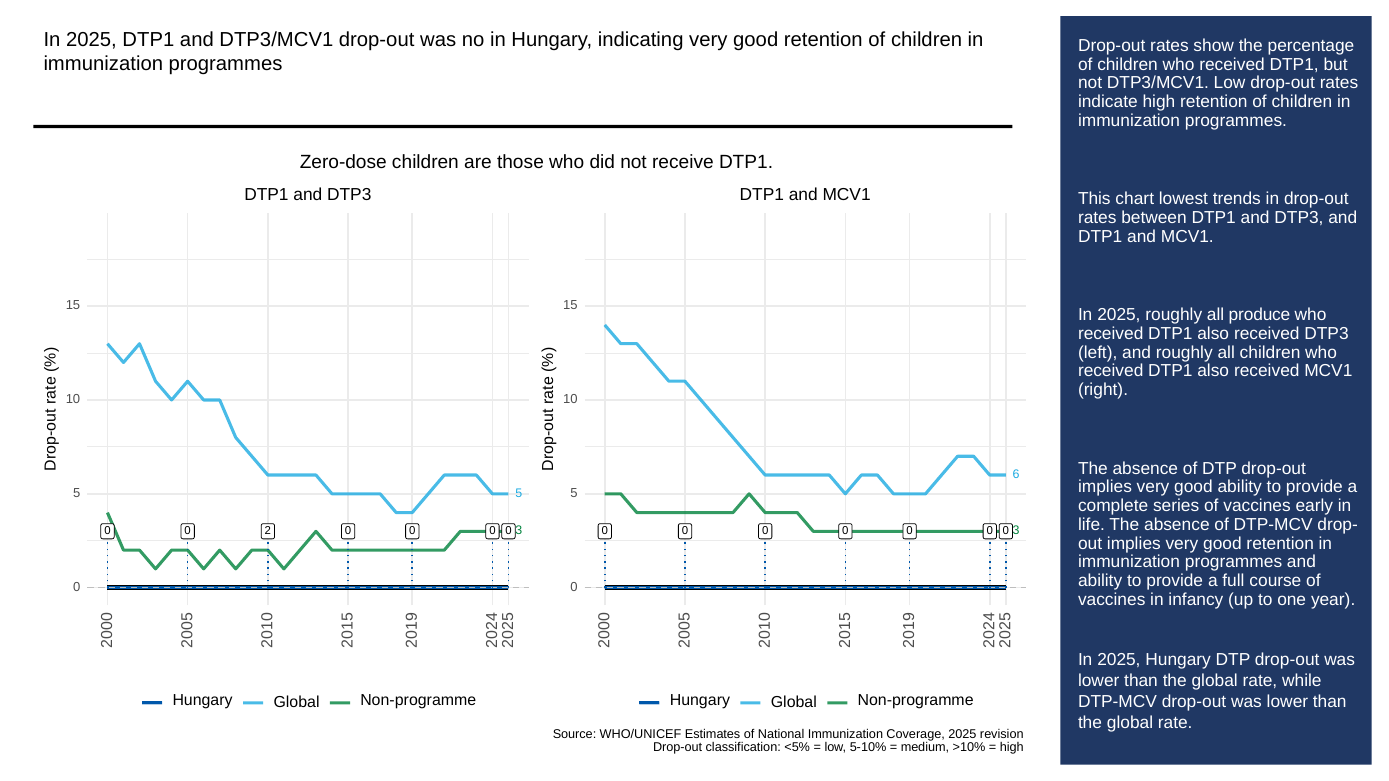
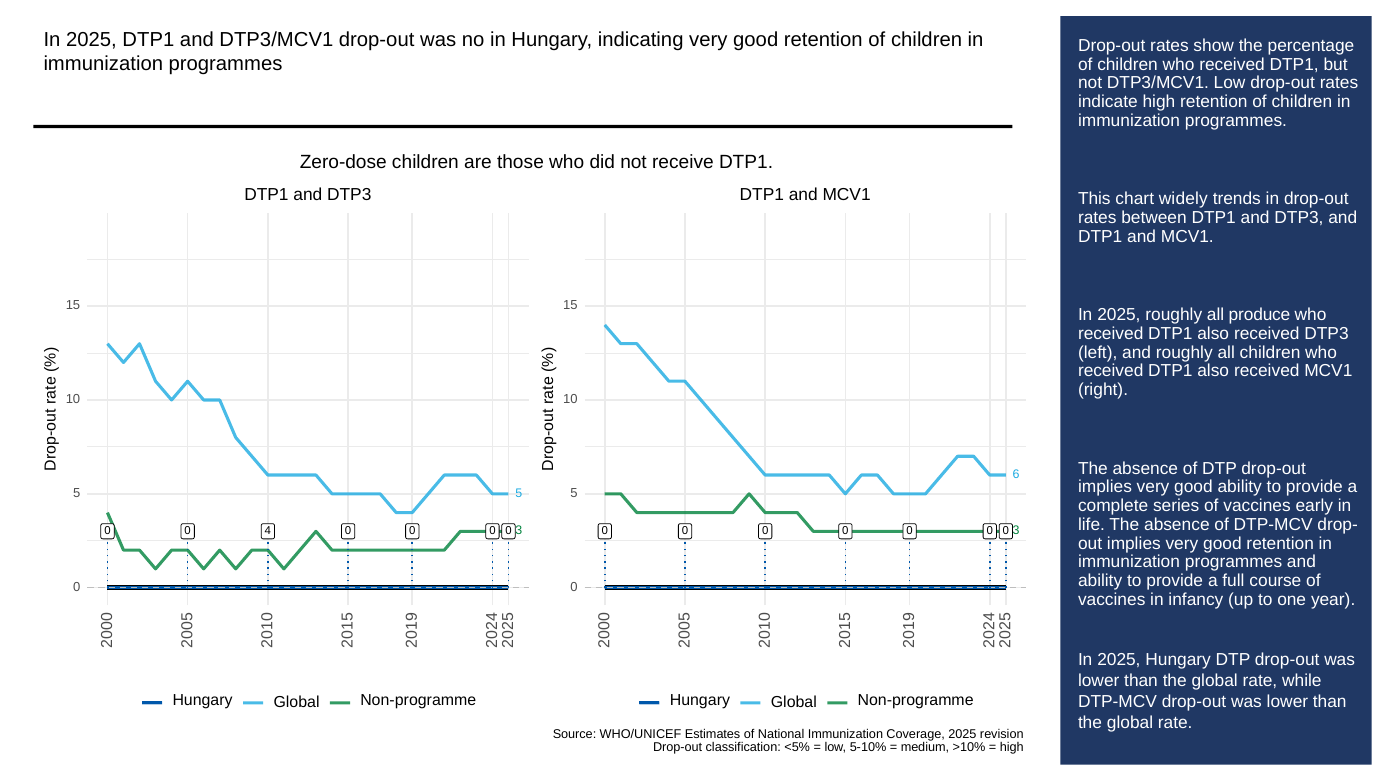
lowest: lowest -> widely (1183, 199)
2: 2 -> 4 (268, 531)
